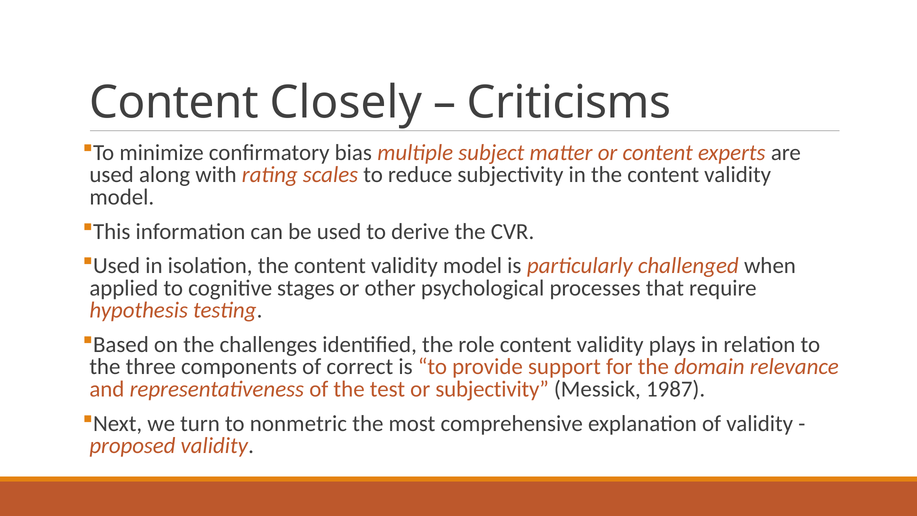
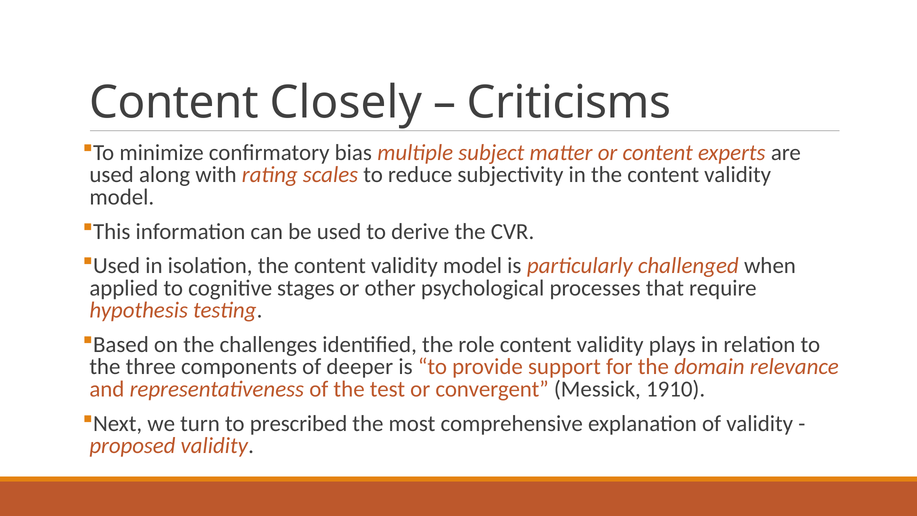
correct: correct -> deeper (360, 367)
or subjectivity: subjectivity -> convergent (492, 389)
1987: 1987 -> 1910 (676, 389)
nonmetric: nonmetric -> prescribed (299, 423)
